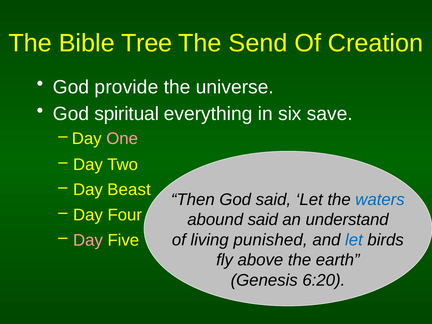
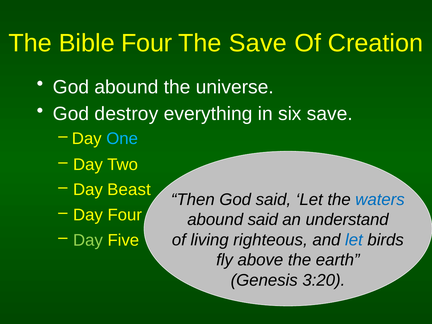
Bible Tree: Tree -> Four (147, 43)
The Send: Send -> Save (258, 43)
God provide: provide -> abound (127, 87)
spiritual: spiritual -> destroy (126, 114)
One colour: pink -> light blue (122, 139)
Day colour: pink -> light green (88, 240)
punished: punished -> righteous (271, 240)
6:20: 6:20 -> 3:20 (324, 280)
